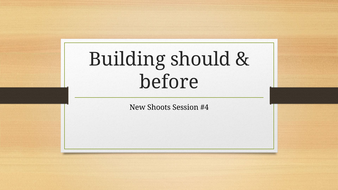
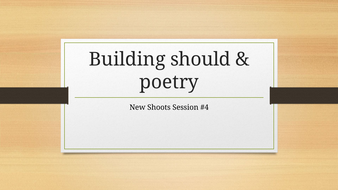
before: before -> poetry (169, 82)
